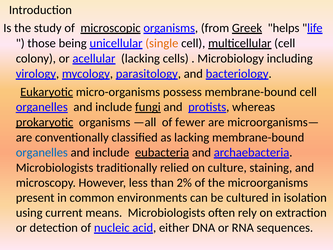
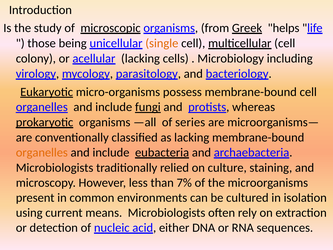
fewer: fewer -> series (190, 122)
organelles colour: blue -> orange (42, 152)
2%: 2% -> 7% (184, 183)
